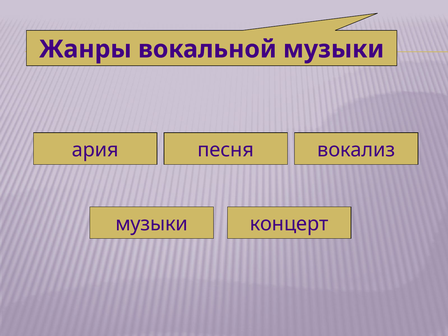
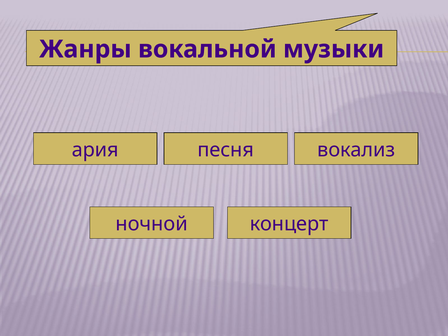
музыки: музыки -> ночной (152, 224)
